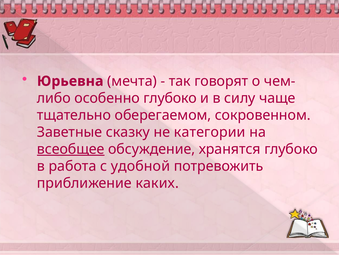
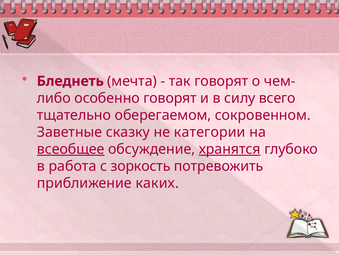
Юрьевна: Юрьевна -> Бледнеть (70, 81)
особенно глубоко: глубоко -> говорят (170, 98)
чаще: чаще -> всего (277, 98)
хранятся underline: none -> present (230, 149)
удобной: удобной -> зоркость (141, 166)
